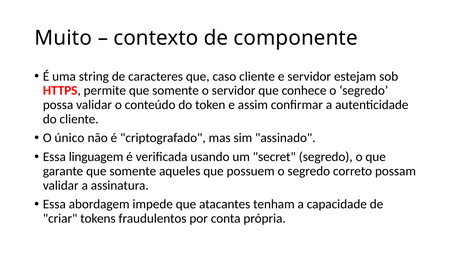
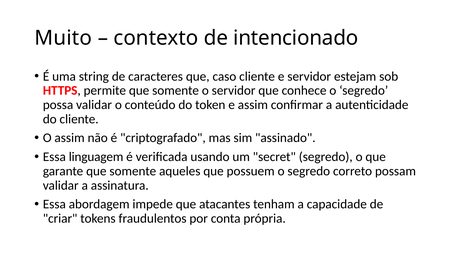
componente: componente -> intencionado (296, 38)
O único: único -> assim (70, 138)
